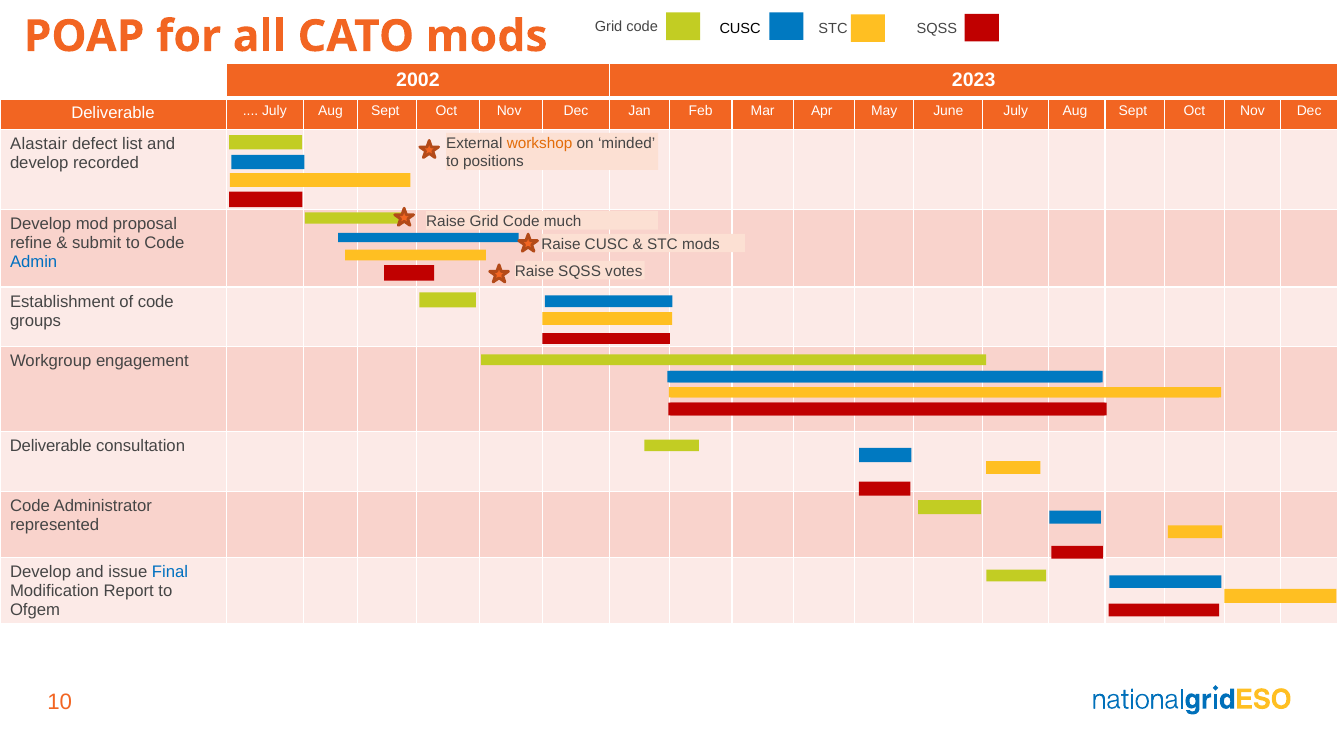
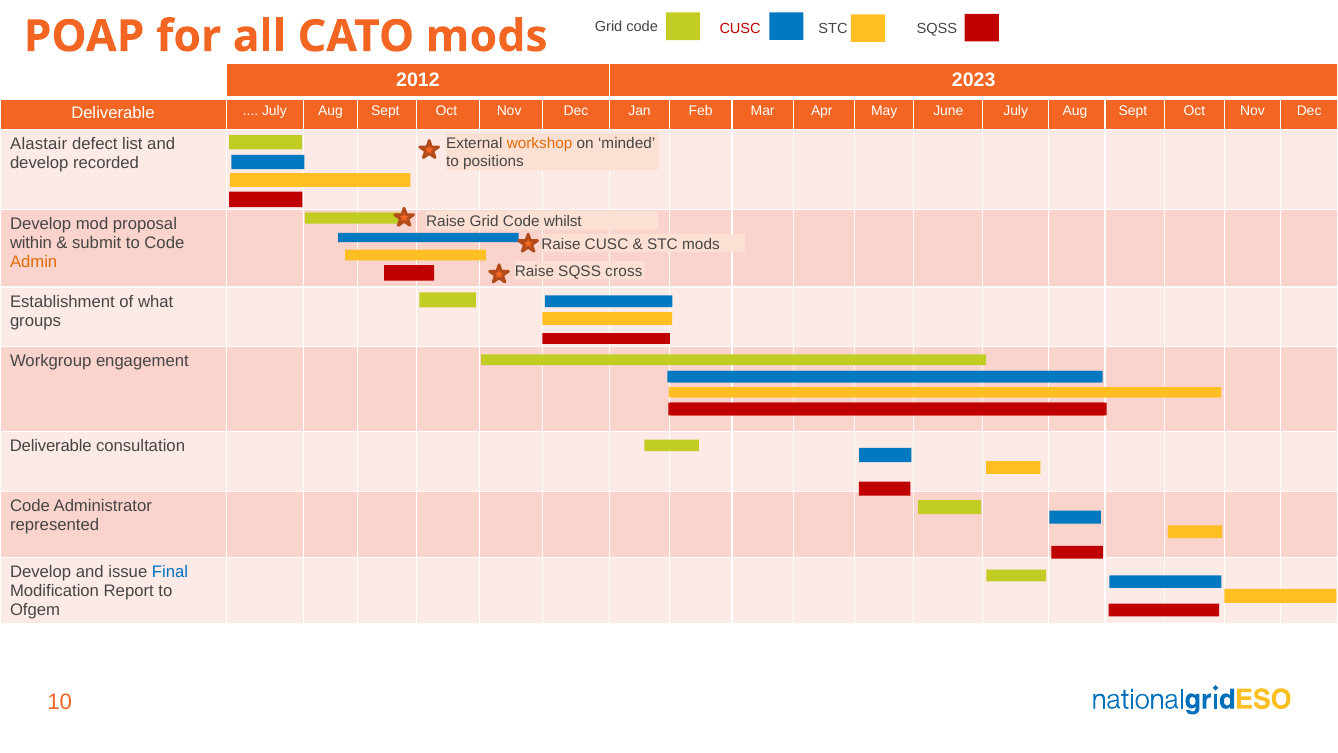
CUSC colour: black -> red (740, 29)
2002: 2002 -> 2012 (418, 80)
much: much -> whilst (563, 221)
refine: refine -> within (31, 243)
Admin colour: blue -> orange (34, 262)
votes: votes -> cross (624, 271)
of code: code -> what (156, 302)
